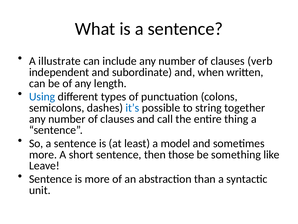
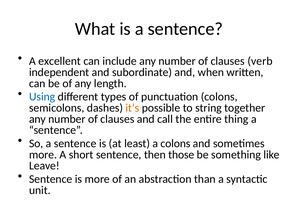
illustrate: illustrate -> excellent (60, 61)
it’s colour: blue -> orange (132, 108)
a model: model -> colons (175, 143)
